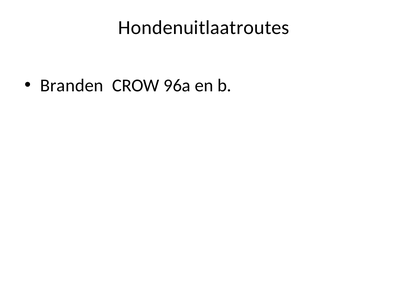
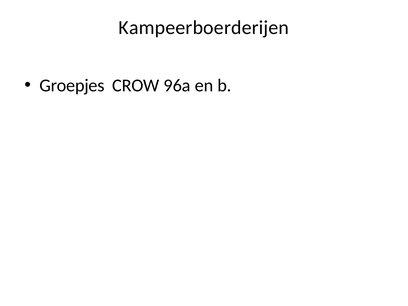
Hondenuitlaatroutes: Hondenuitlaatroutes -> Kampeerboerderijen (204, 28)
Branden: Branden -> Groepjes (72, 86)
